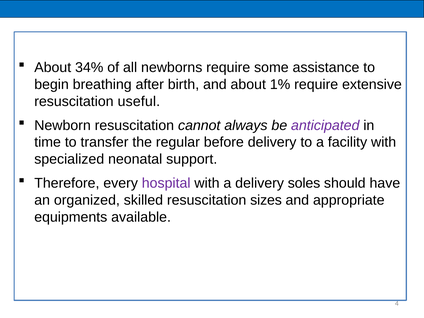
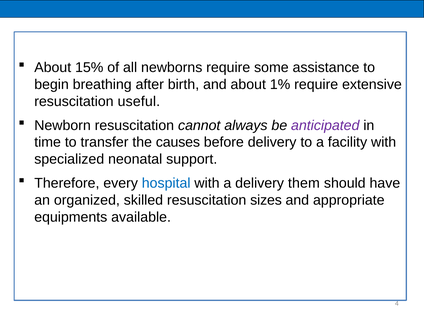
34%: 34% -> 15% (89, 67)
regular: regular -> causes (178, 142)
hospital colour: purple -> blue (166, 183)
soles: soles -> them (304, 183)
